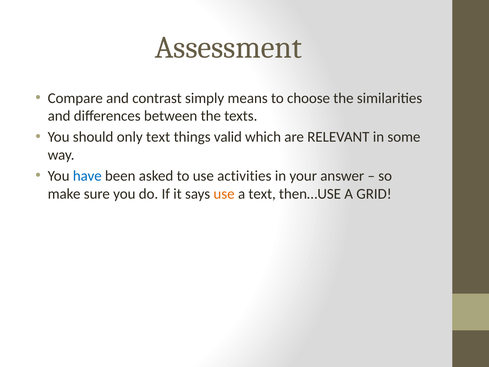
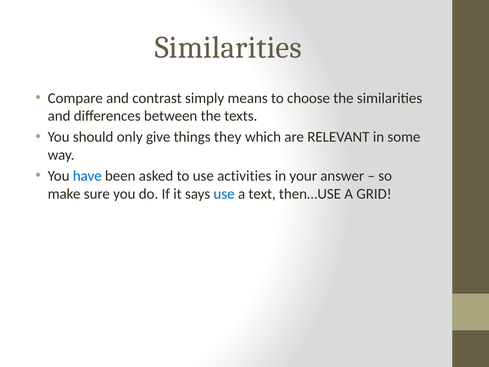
Assessment: Assessment -> Similarities (228, 47)
only text: text -> give (158, 137)
valid: valid -> they (228, 137)
use colour: orange -> blue (224, 194)
